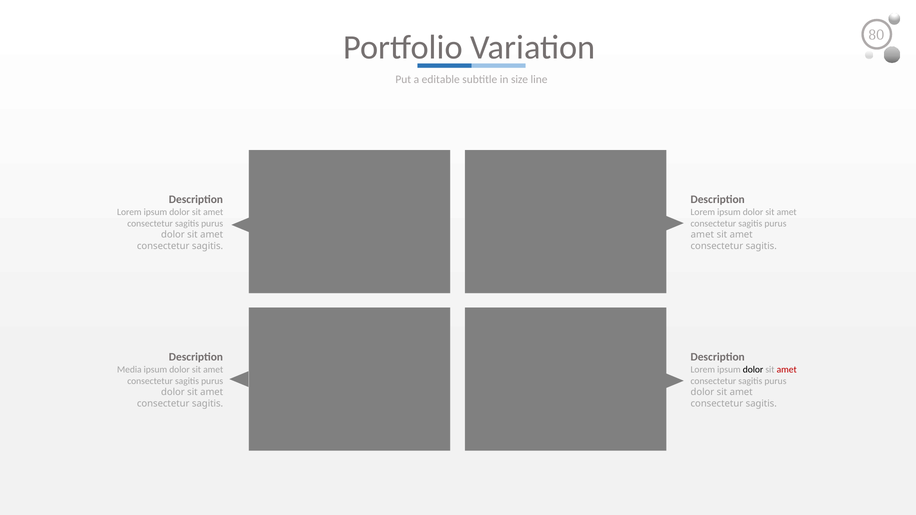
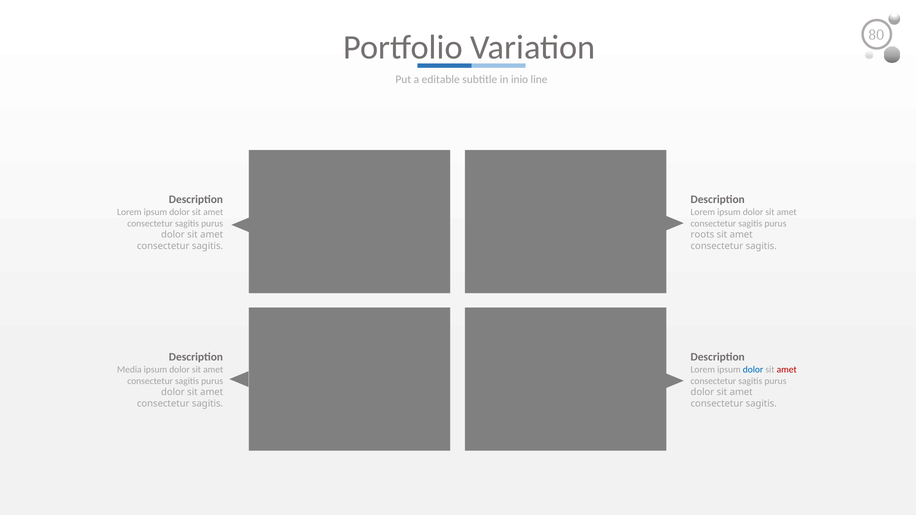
size: size -> inio (520, 80)
amet: amet -> roots (702, 235)
dolor colour: black -> blue (753, 370)
